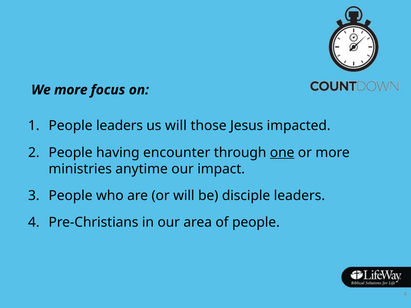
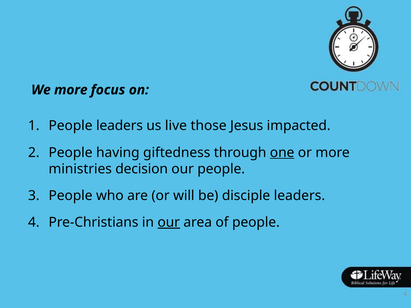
us will: will -> live (176, 126)
encounter: encounter -> giftedness (177, 153)
anytime: anytime -> decision (142, 169)
our impact: impact -> people (221, 169)
our underline: none -> present (169, 222)
